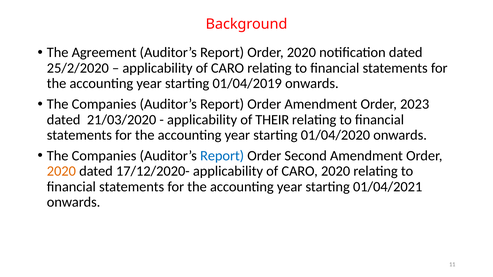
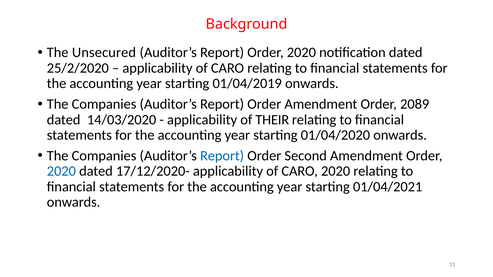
Agreement: Agreement -> Unsecured (104, 53)
2023: 2023 -> 2089 (415, 104)
21/03/2020: 21/03/2020 -> 14/03/2020 (122, 120)
2020 colour: orange -> blue (61, 171)
